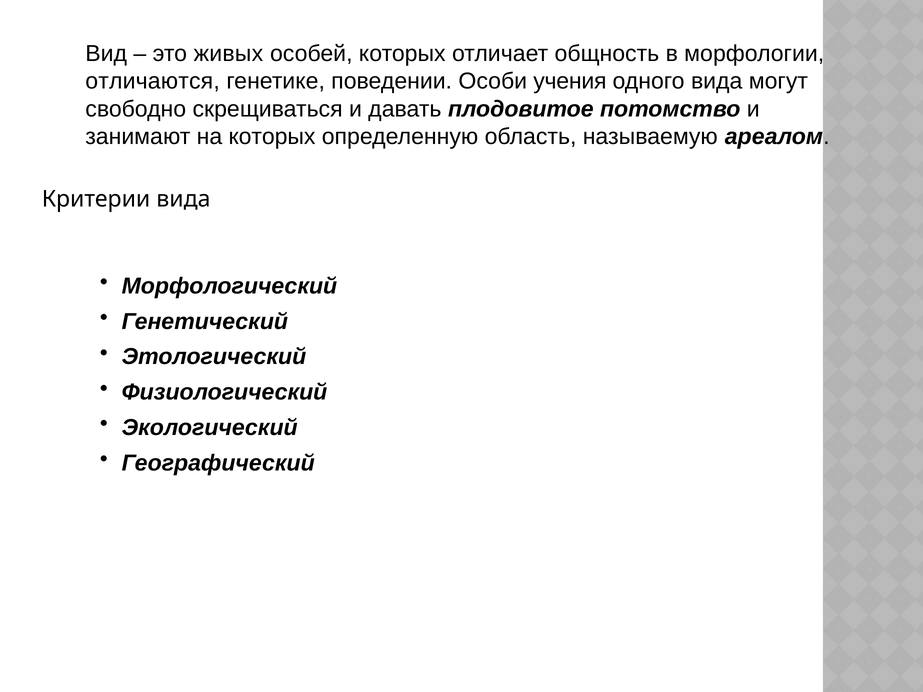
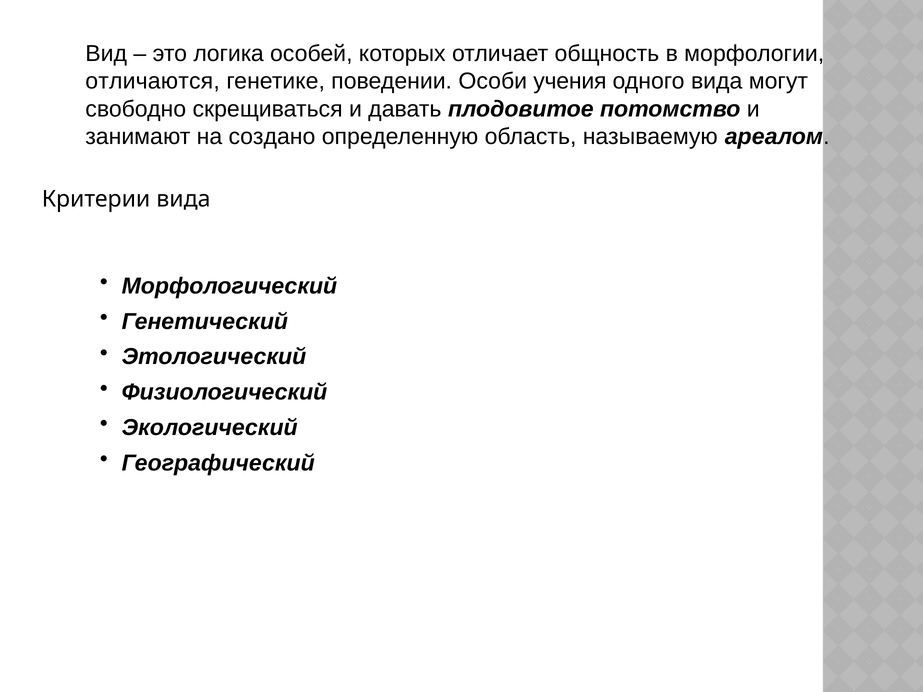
живых: живых -> логика (229, 54)
на которых: которых -> создано (272, 137)
